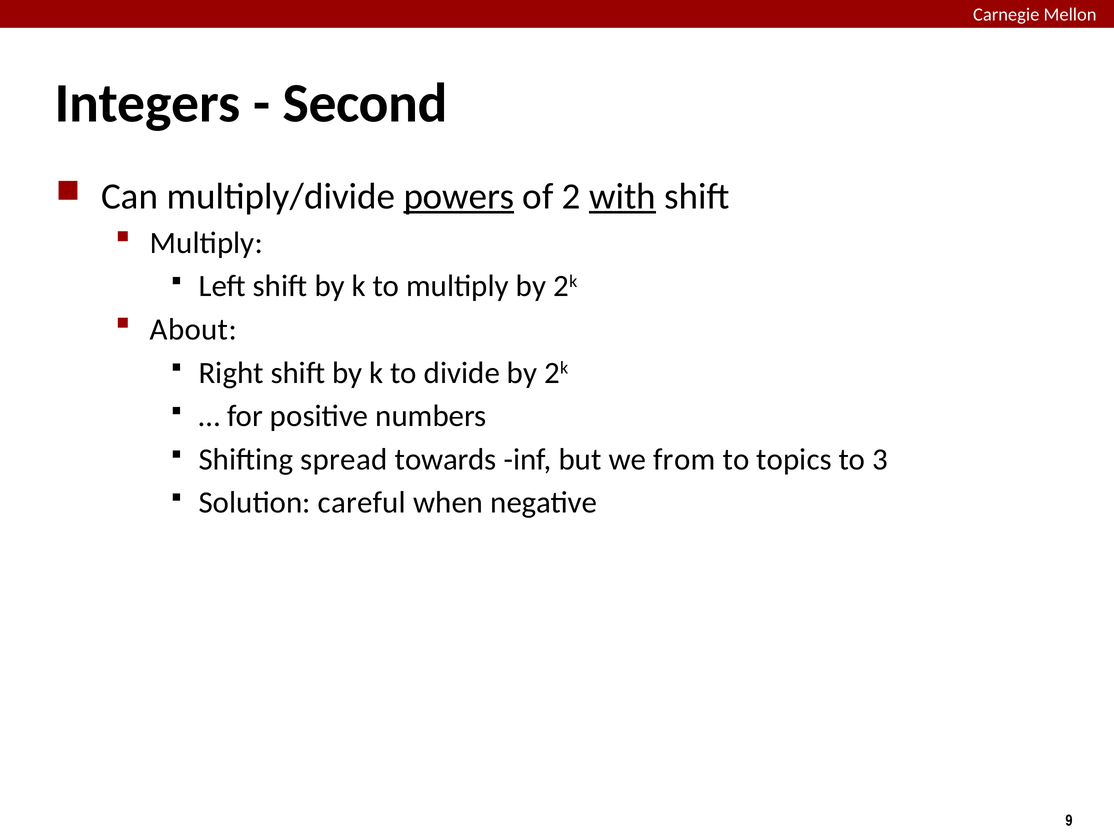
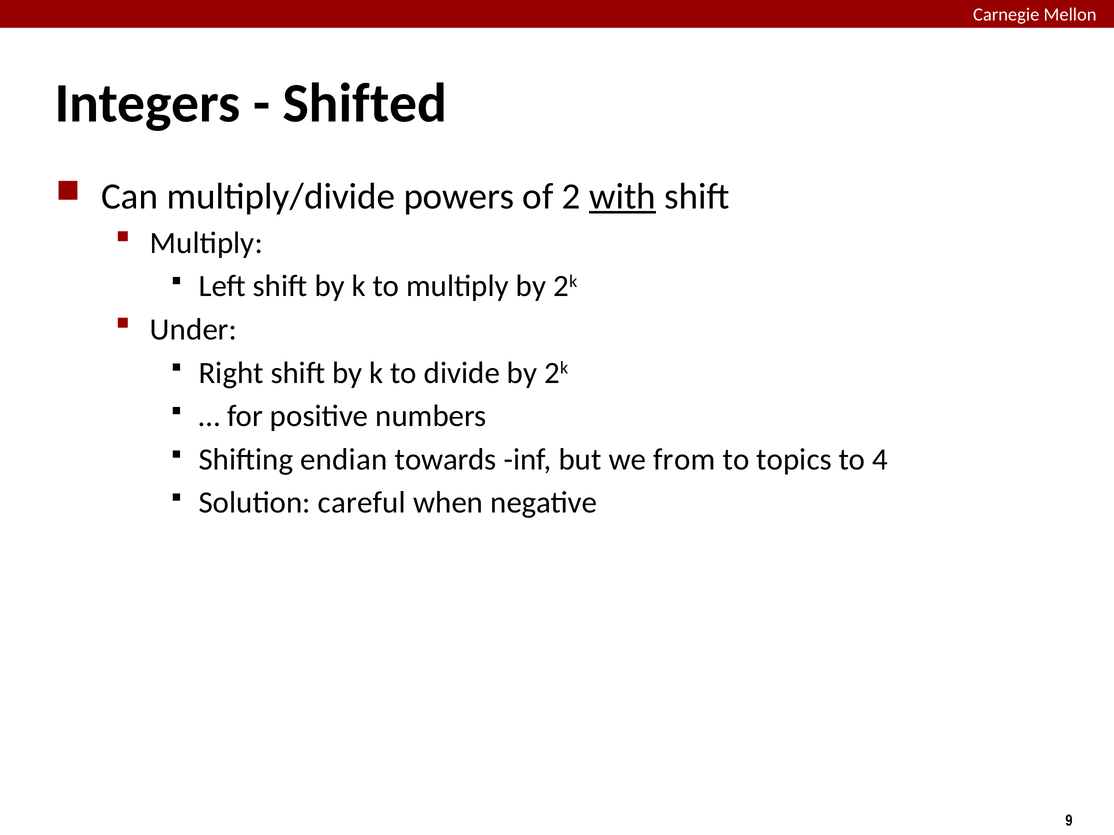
Second: Second -> Shifted (365, 103)
powers underline: present -> none (459, 196)
About: About -> Under (194, 330)
spread: spread -> endian (344, 460)
3: 3 -> 4 (880, 460)
